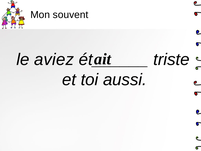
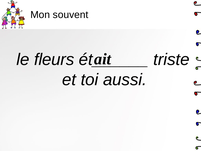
aviez: aviez -> fleurs (54, 59)
